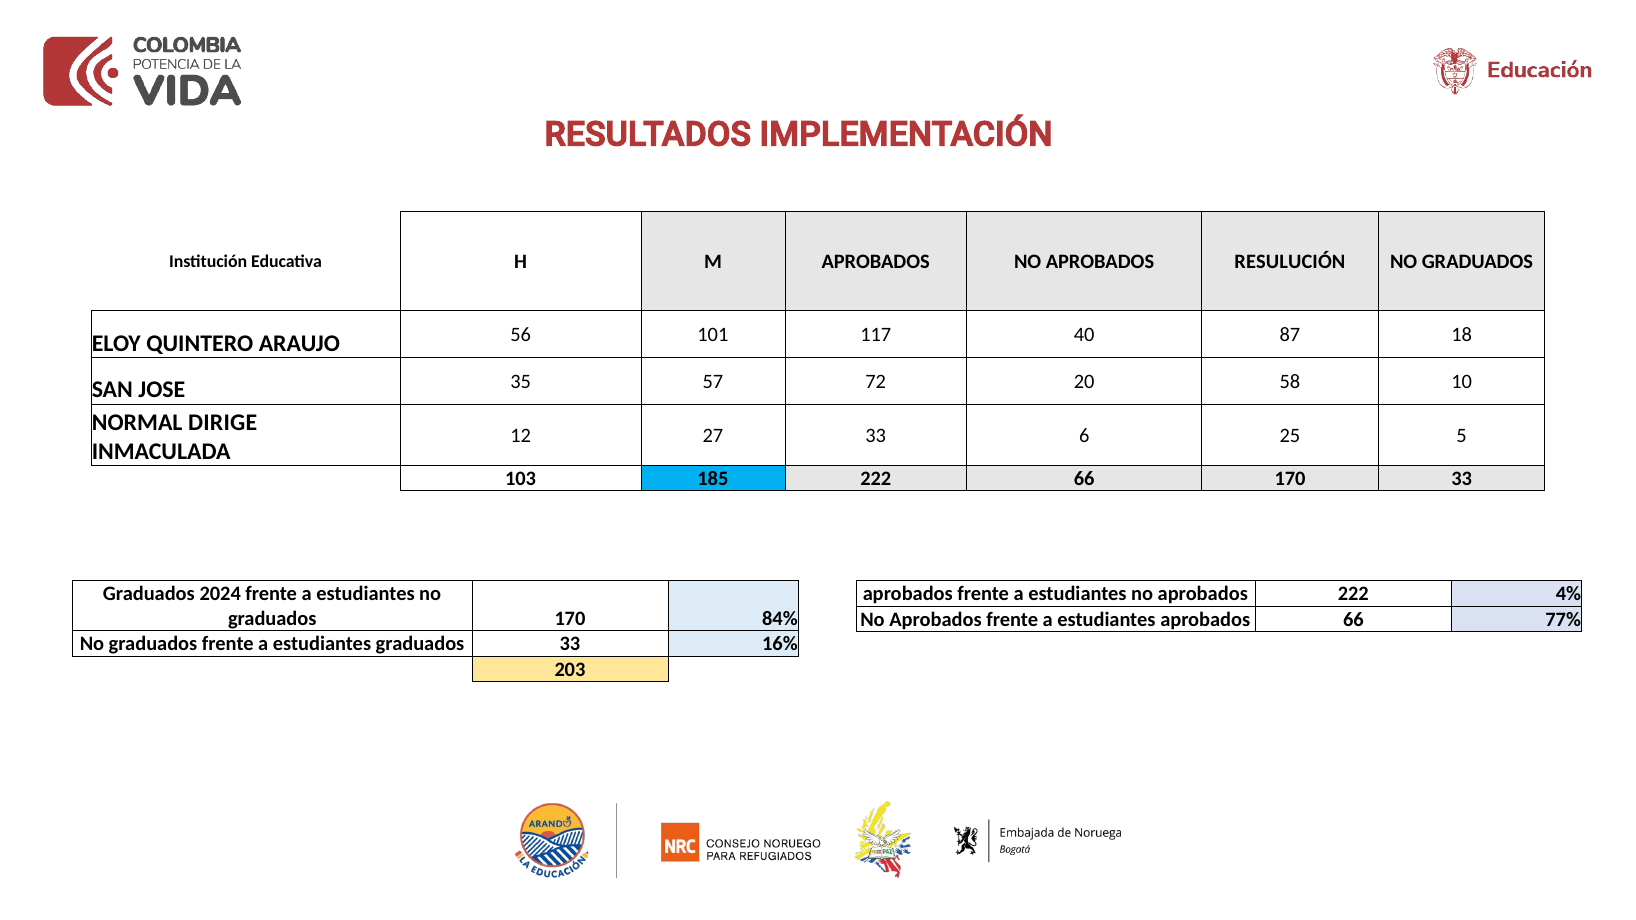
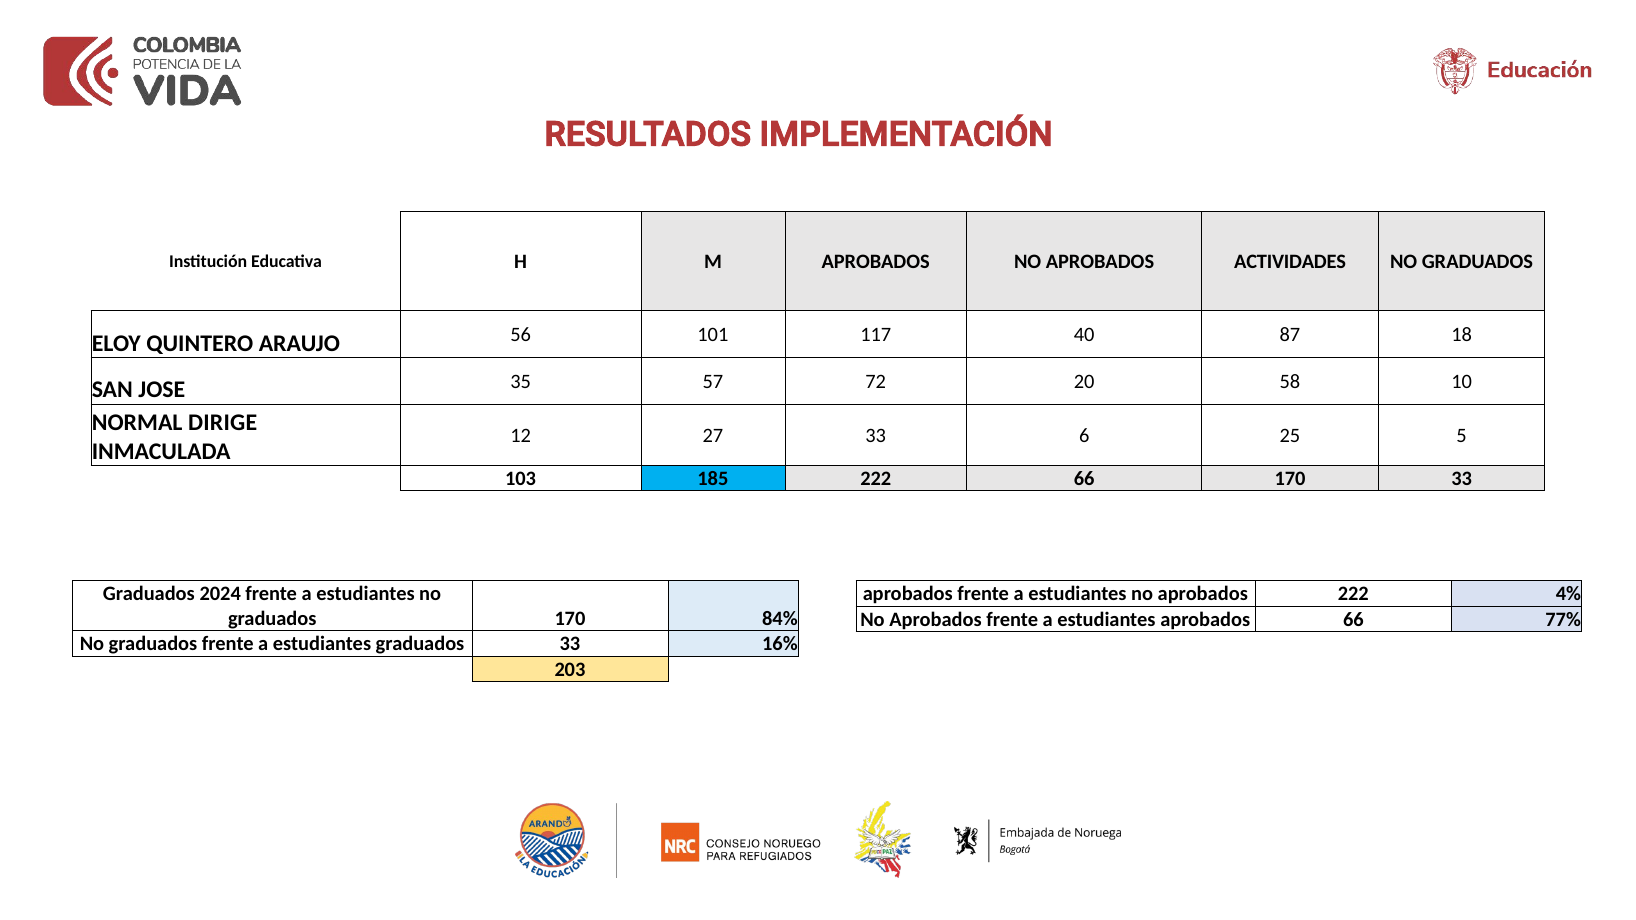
RESULUCIÓN: RESULUCIÓN -> ACTIVIDADES (1290, 262)
